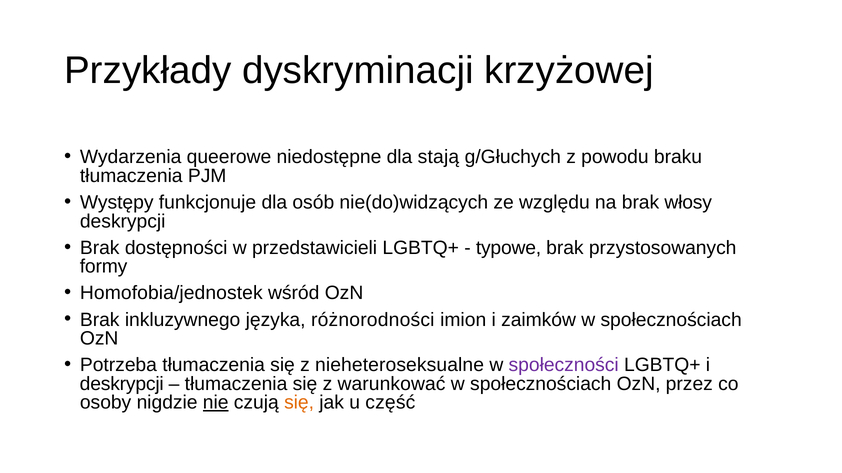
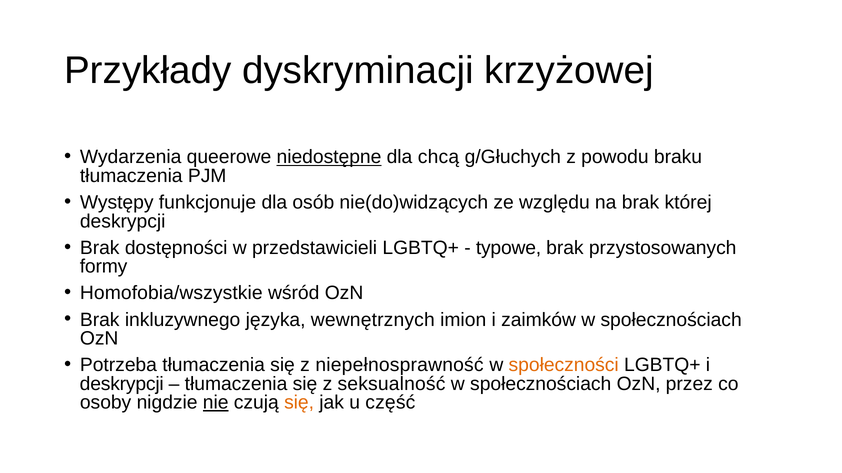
niedostępne underline: none -> present (329, 157)
stają: stają -> chcą (438, 157)
włosy: włosy -> której (688, 203)
Homofobia/jednostek: Homofobia/jednostek -> Homofobia/wszystkie (171, 293)
różnorodności: różnorodności -> wewnętrznych (373, 320)
nieheteroseksualne: nieheteroseksualne -> niepełnosprawność (400, 365)
społeczności colour: purple -> orange (564, 365)
warunkować: warunkować -> seksualność (391, 384)
